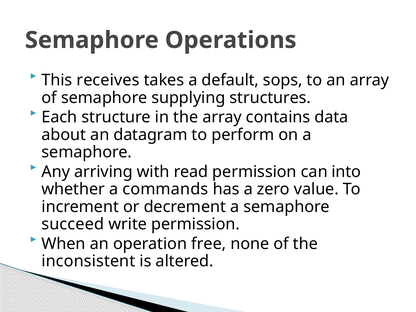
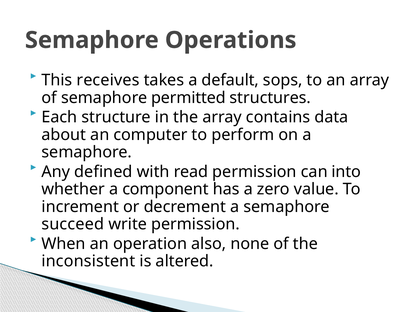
supplying: supplying -> permitted (188, 98)
datagram: datagram -> computer (151, 135)
arriving: arriving -> defined (103, 172)
commands: commands -> component (166, 189)
free: free -> also (209, 244)
